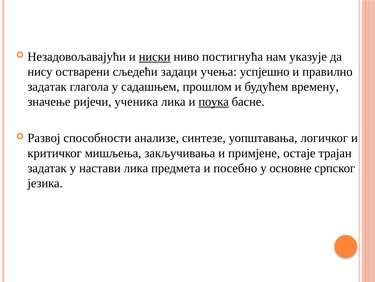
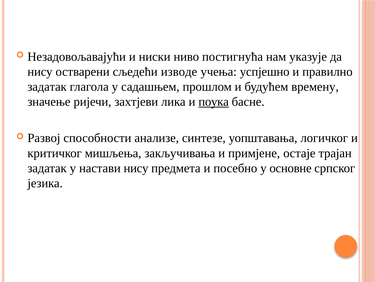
ниски underline: present -> none (155, 56)
задаци: задаци -> изводе (179, 71)
ученика: ученика -> захтјеви (136, 101)
настави лика: лика -> нису (136, 168)
